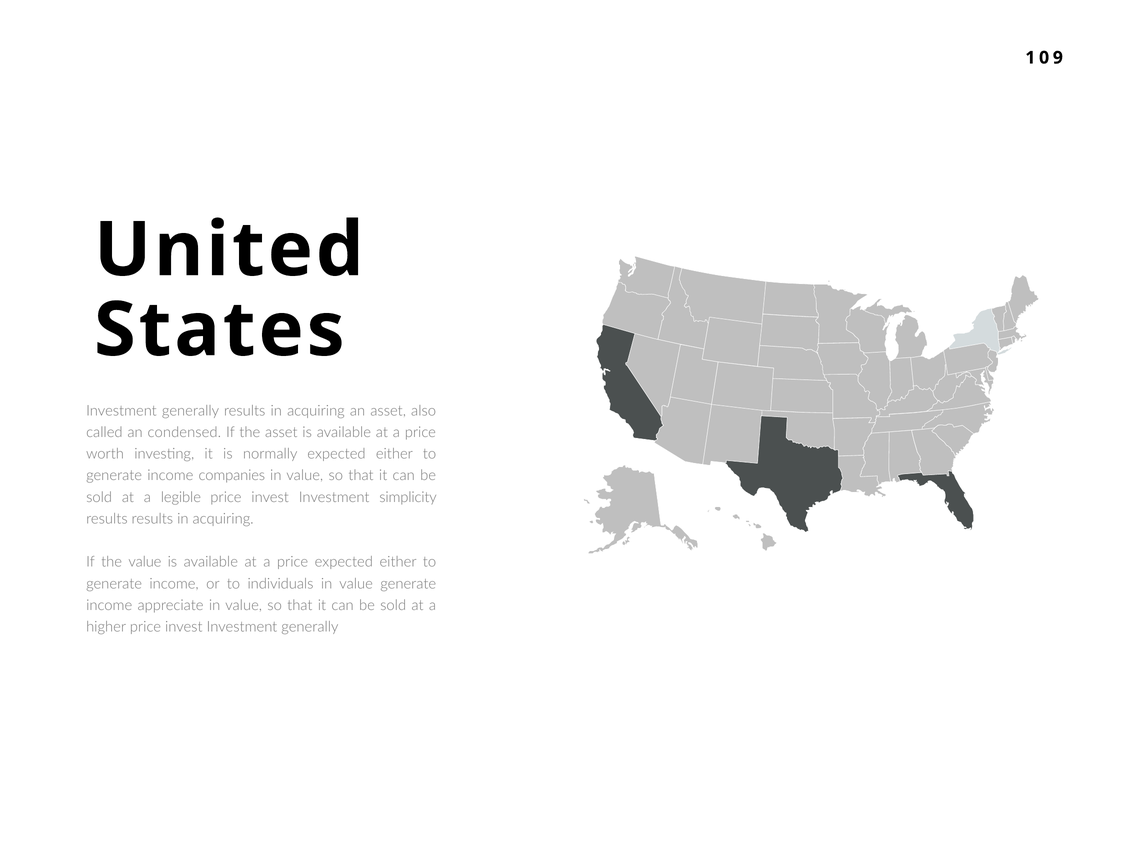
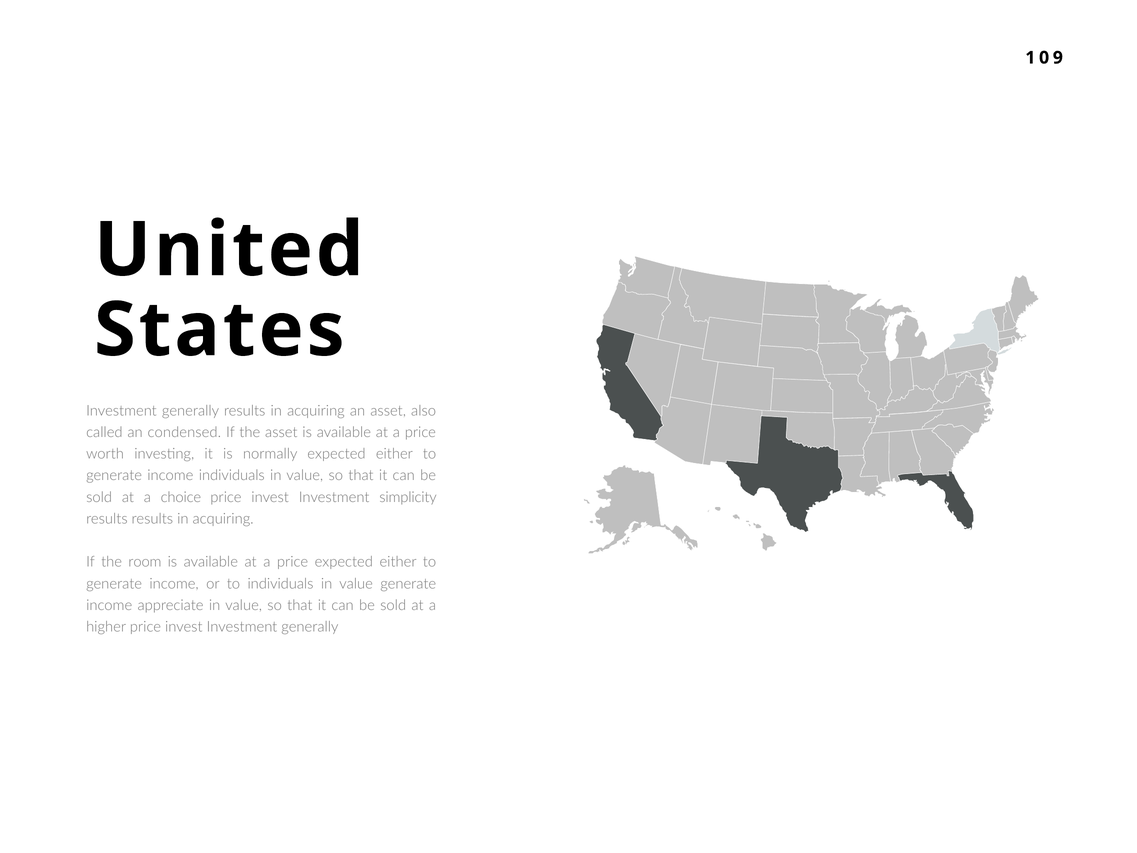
income companies: companies -> individuals (232, 475)
legible: legible -> choice (181, 497)
the value: value -> room (145, 562)
